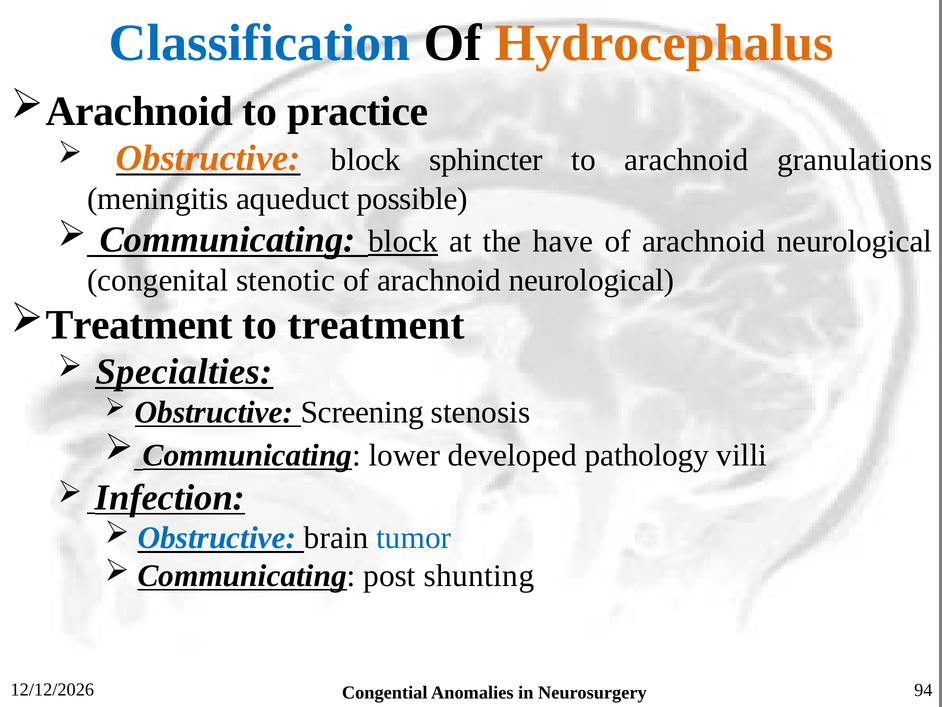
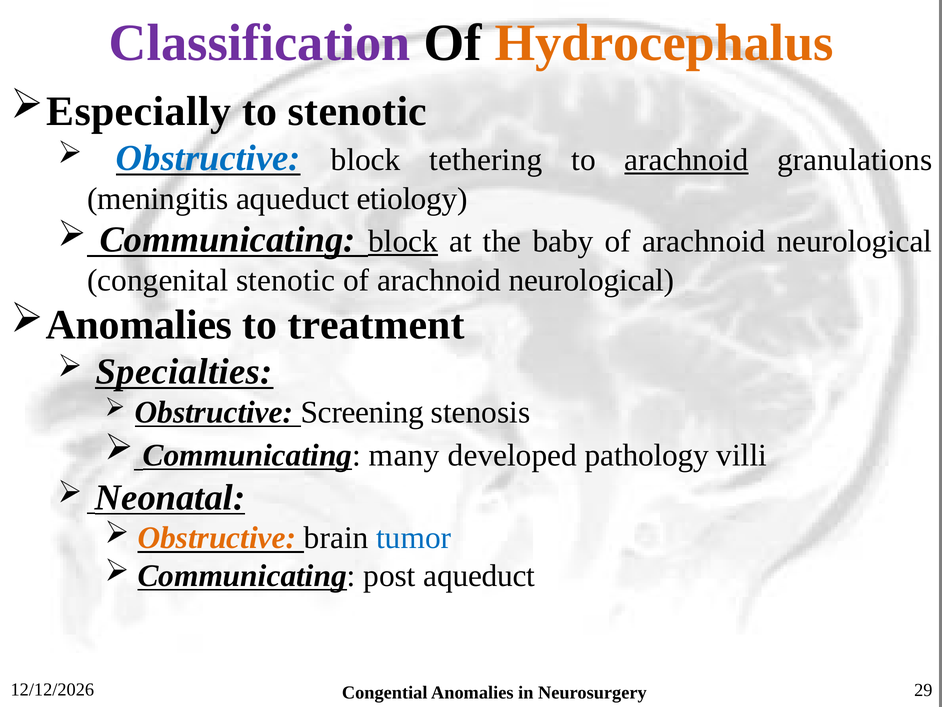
Classification colour: blue -> purple (260, 43)
Arachnoid: Arachnoid -> Especially (139, 111)
to practice: practice -> stenotic (357, 111)
Obstructive colour: orange -> blue (208, 158)
sphincter: sphincter -> tethering (486, 160)
arachnoid underline: none -> present (686, 160)
possible: possible -> etiology (412, 199)
have: have -> baby (563, 241)
Treatment: Treatment -> Anomalies (139, 325)
lower: lower -> many (404, 455)
Infection: Infection -> Neonatal (170, 497)
Obstructive colour: blue -> orange (217, 538)
post shunting: shunting -> aqueduct (479, 575)
94: 94 -> 29 (923, 690)
